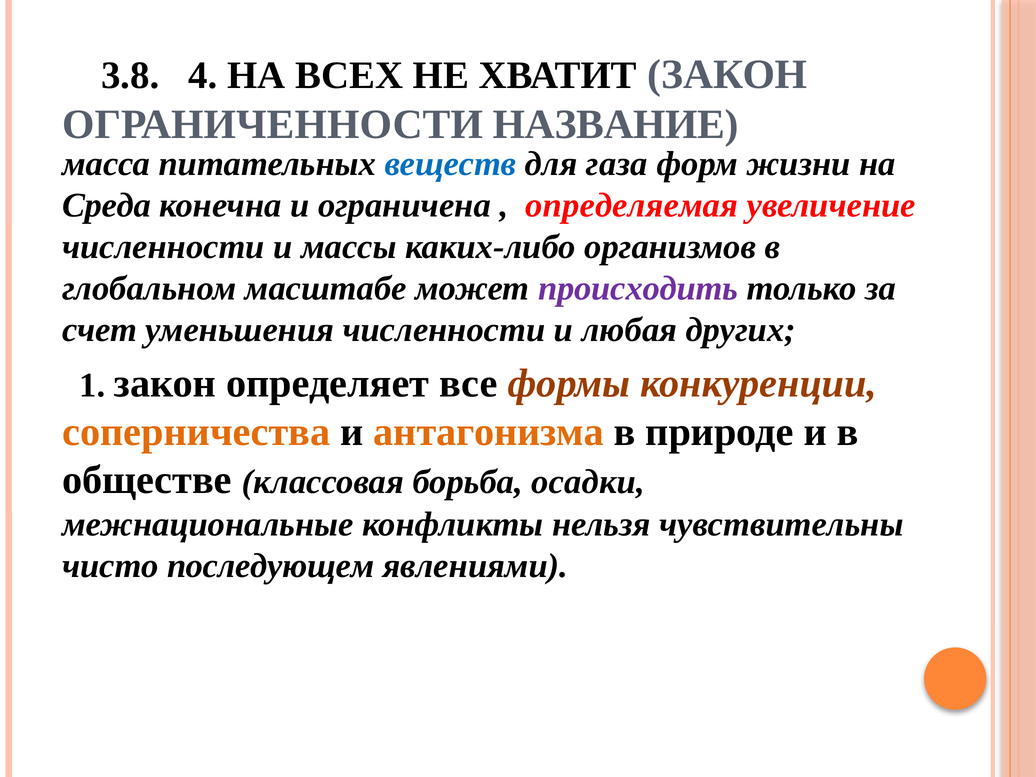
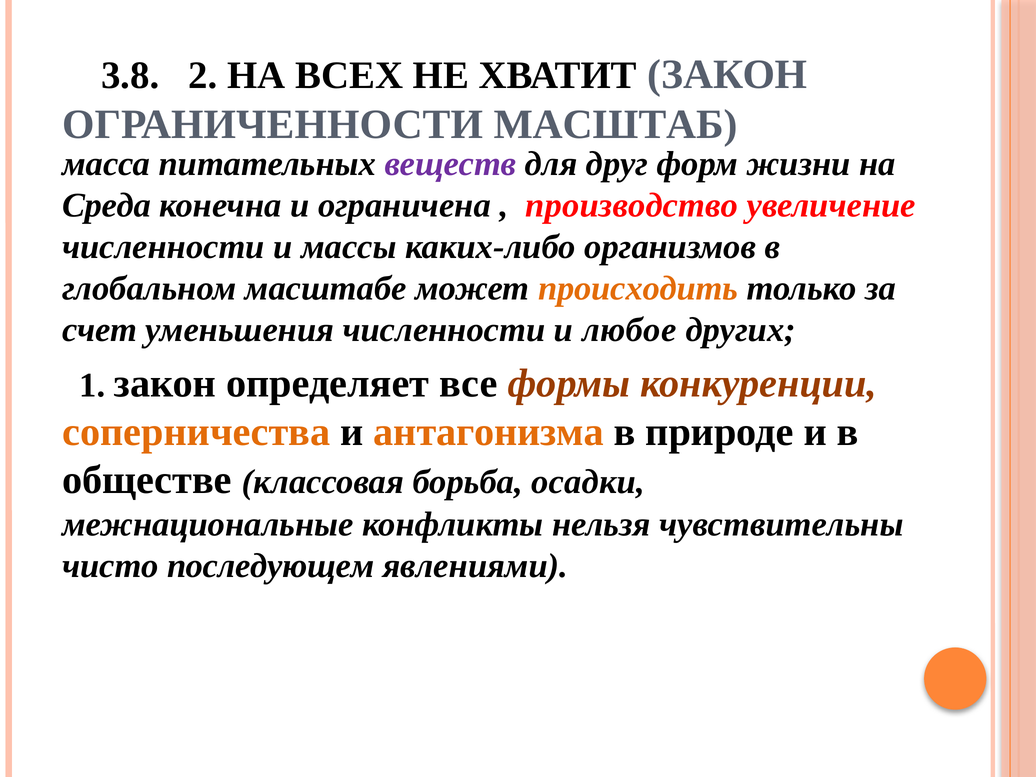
4: 4 -> 2 (203, 75)
НАЗВАНИЕ: НАЗВАНИЕ -> МАСШТАБ (616, 125)
веществ colour: blue -> purple (450, 164)
газа: газа -> друг (617, 164)
определяемая: определяемая -> производство (632, 205)
происходить colour: purple -> orange (638, 288)
любая: любая -> любое (629, 330)
